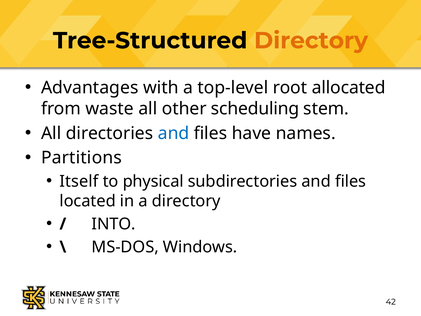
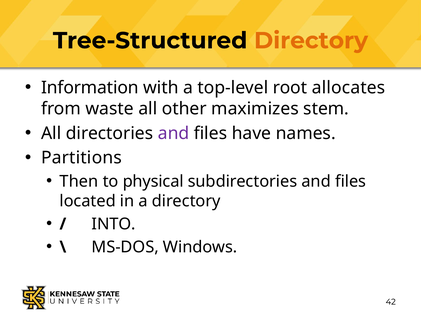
Advantages: Advantages -> Information (90, 88)
allocated: allocated -> allocates (349, 88)
scheduling: scheduling -> maximizes (255, 109)
and colour: blue -> purple (174, 133)
Itself: Itself -> Then (79, 181)
